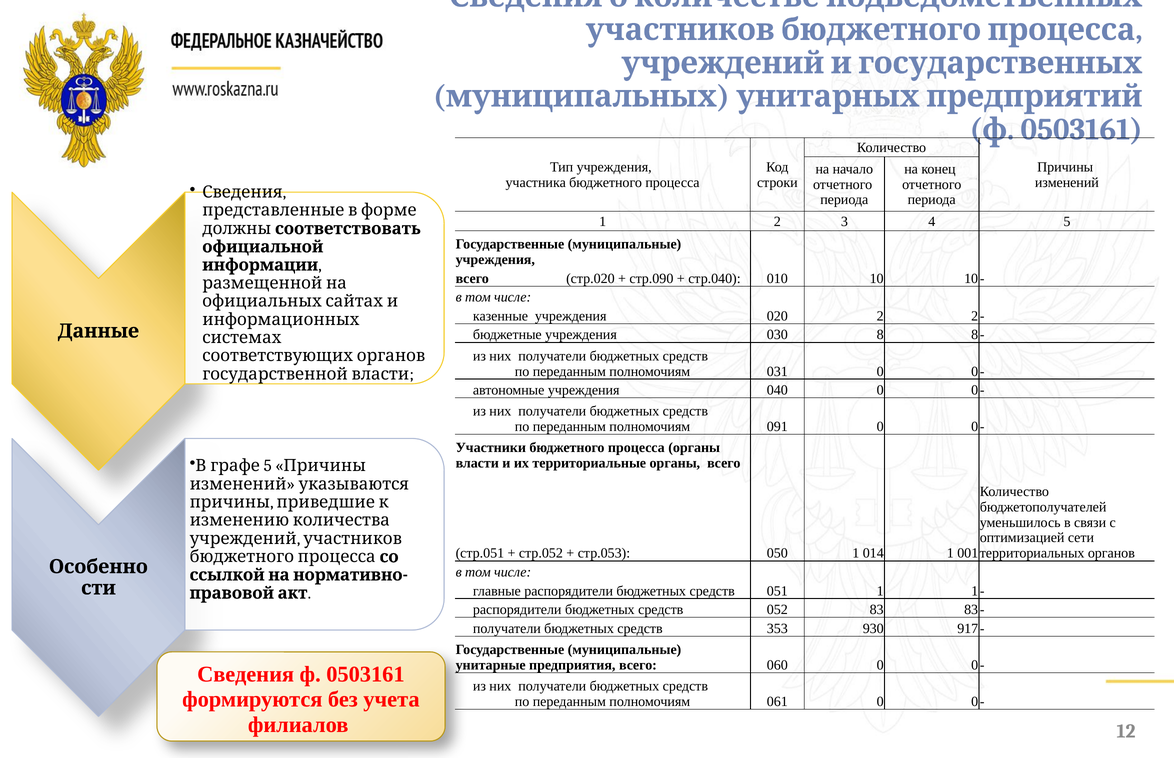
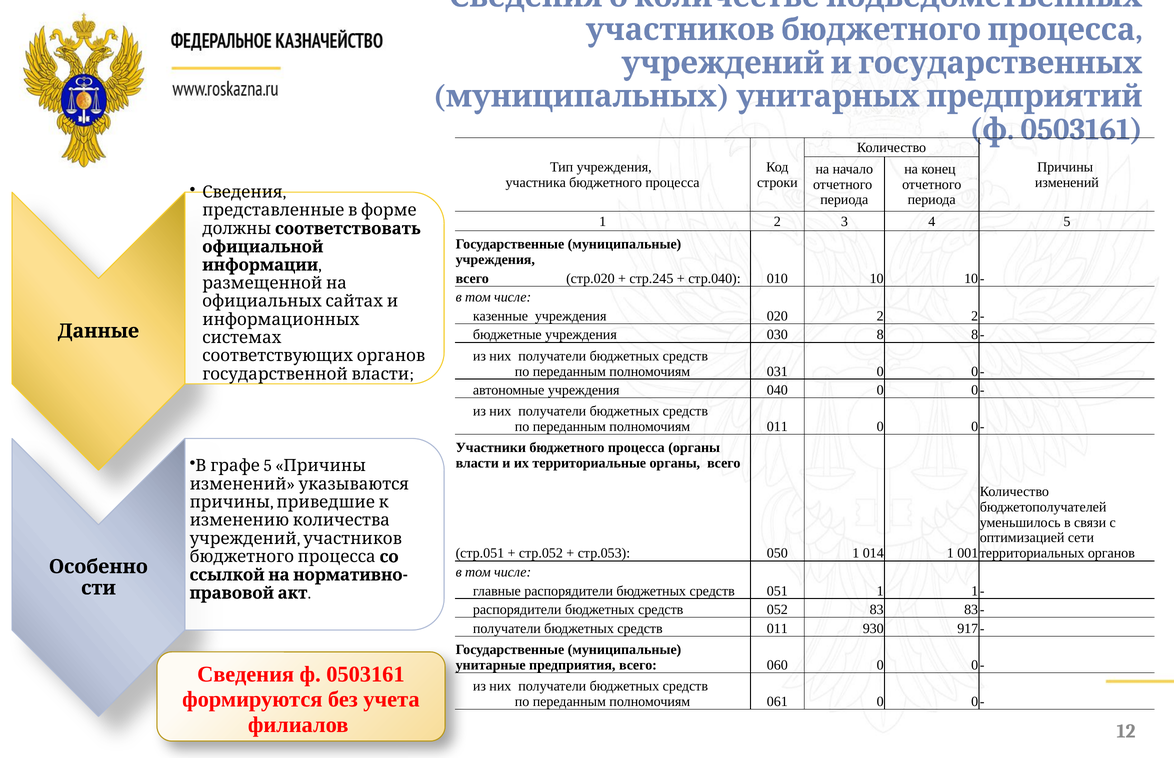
стр.090: стр.090 -> стр.245 (651, 278)
полномочиям 091: 091 -> 011 (777, 427)
средств 353: 353 -> 011 (777, 628)
